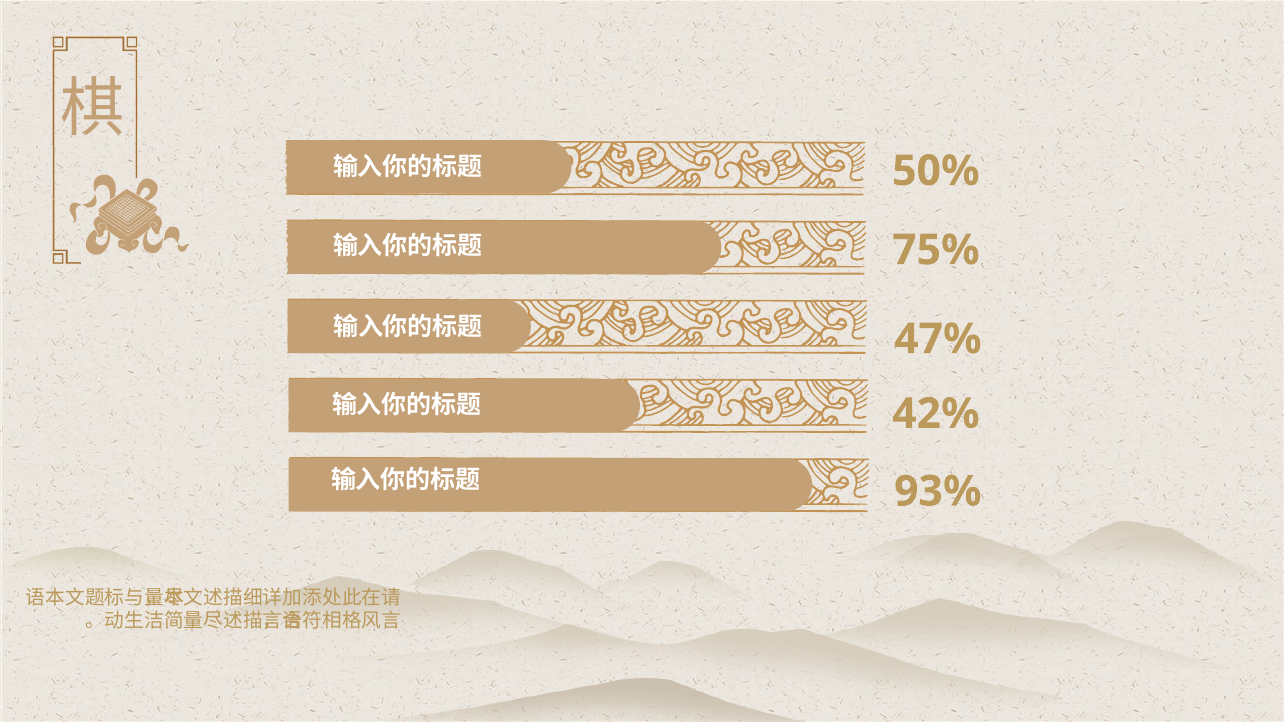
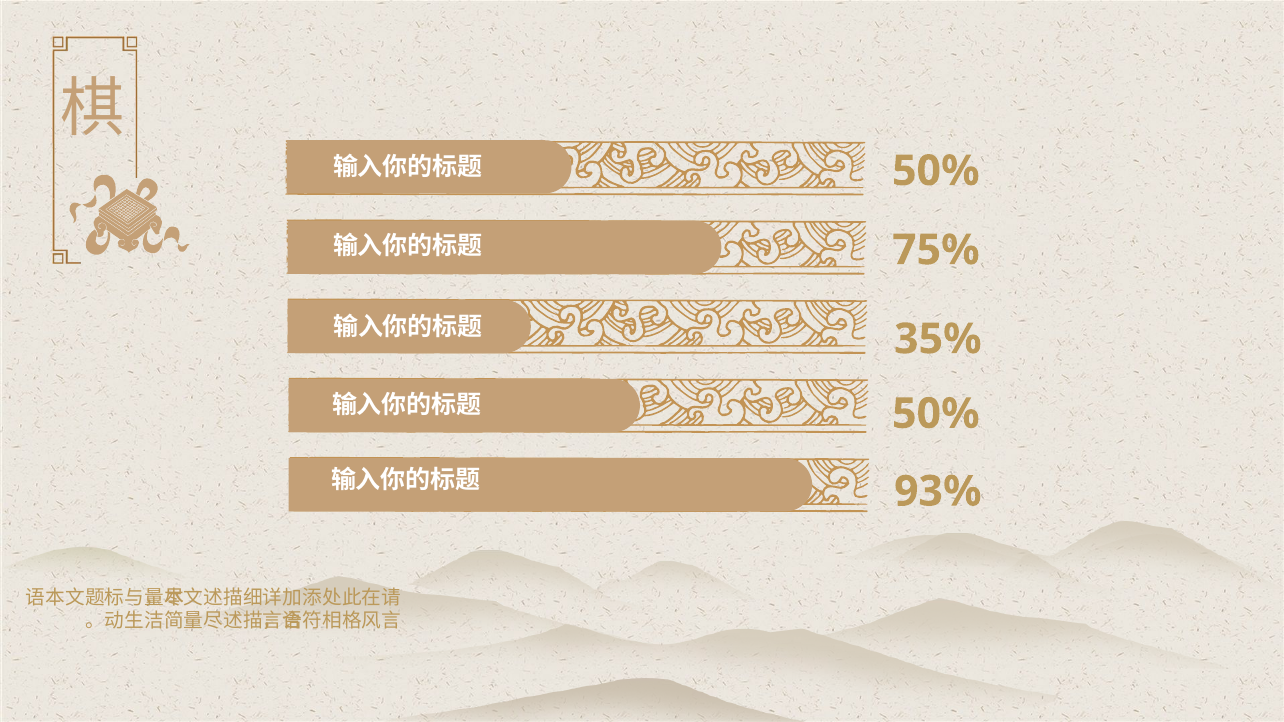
47%: 47% -> 35% (938, 339)
42%: 42% -> 50% (936, 414)
